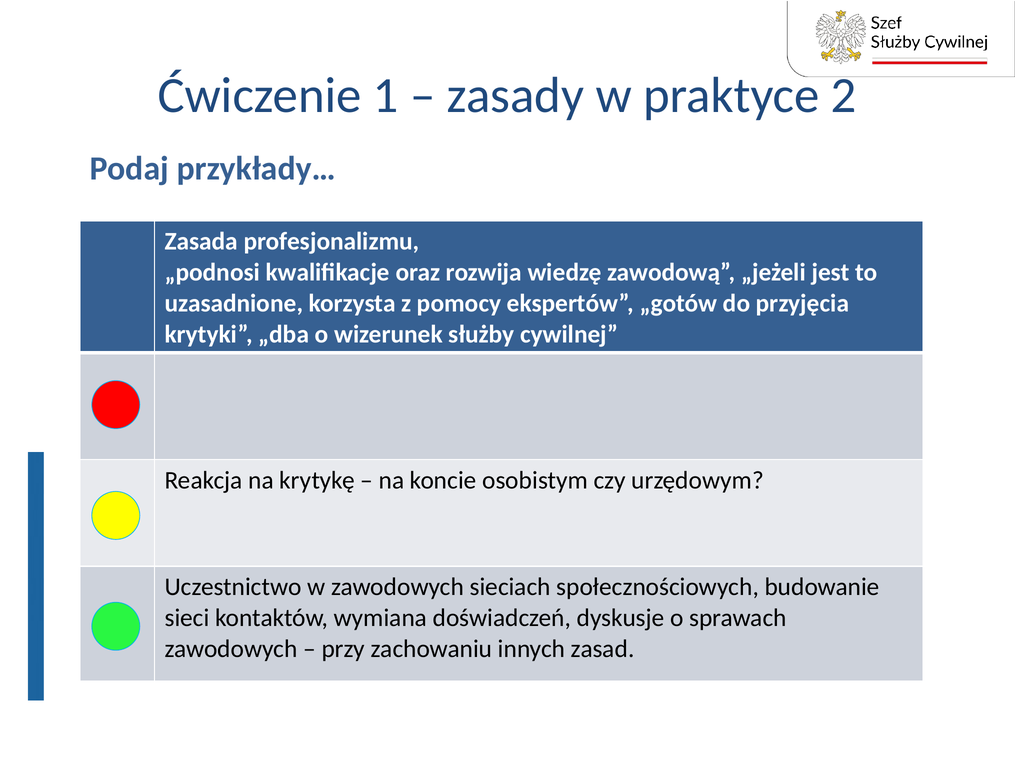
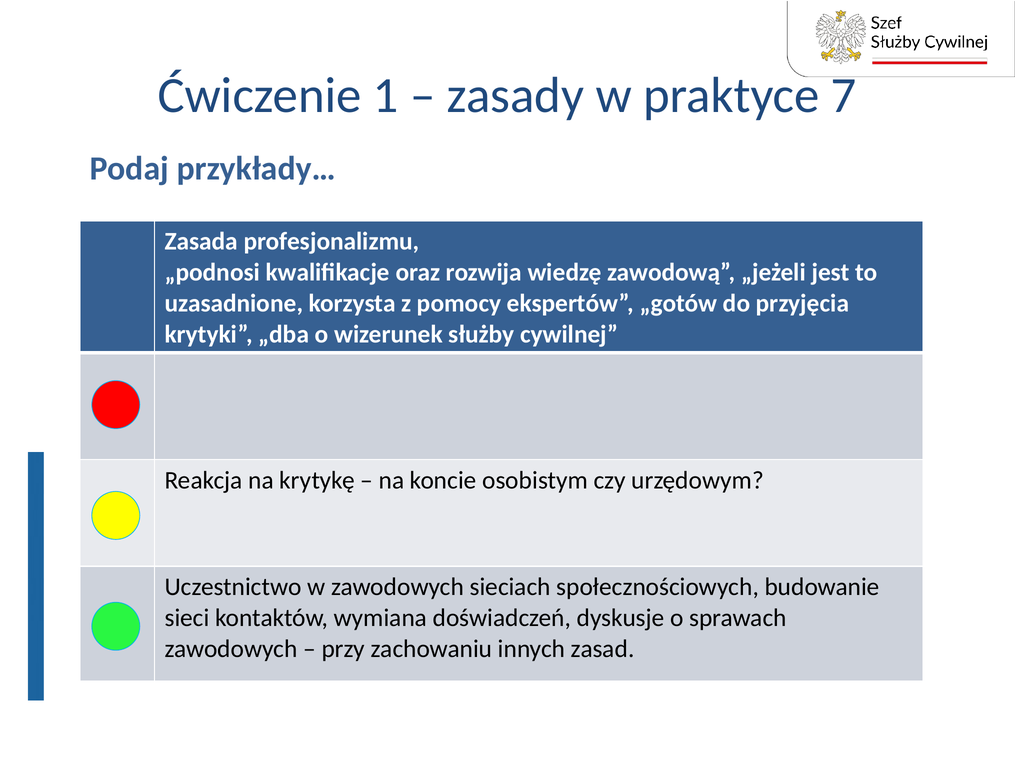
2: 2 -> 7 (844, 96)
